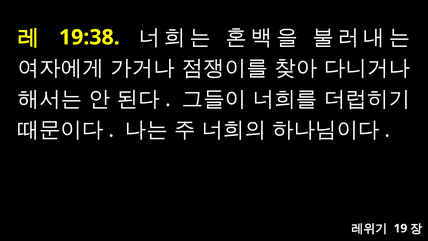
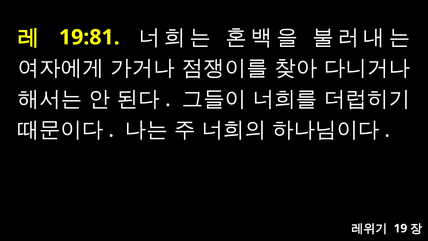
19:38: 19:38 -> 19:81 (89, 37)
